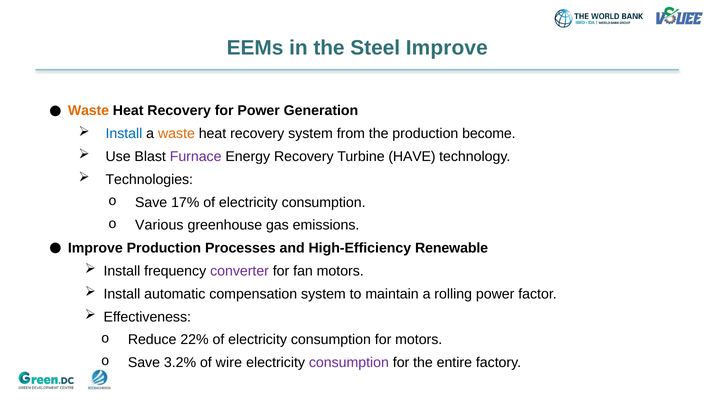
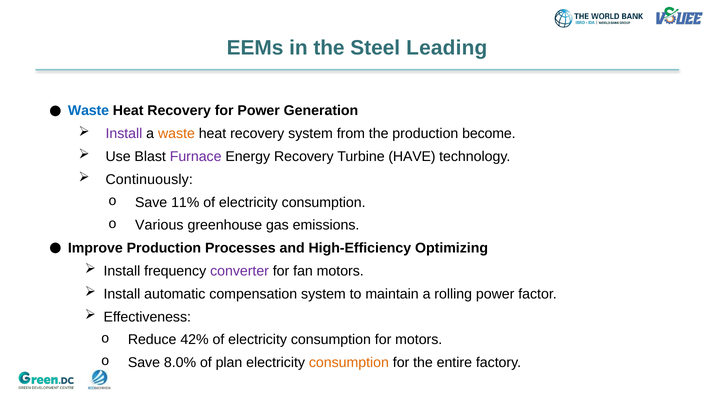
Steel Improve: Improve -> Leading (447, 48)
Waste colour: orange -> blue (88, 111)
Install colour: blue -> purple (124, 134)
Technologies: Technologies -> Continuously (149, 180)
17%: 17% -> 11% (185, 203)
Renewable: Renewable -> Optimizing (452, 248)
22%: 22% -> 42% (195, 340)
3.2%: 3.2% -> 8.0% (180, 363)
wire: wire -> plan (229, 363)
consumption colour: purple -> orange (349, 363)
